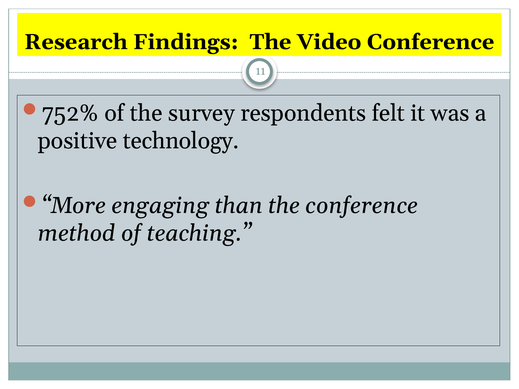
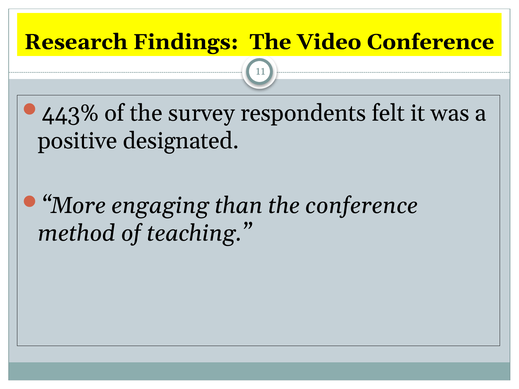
752%: 752% -> 443% (70, 113)
technology: technology -> designated (181, 141)
